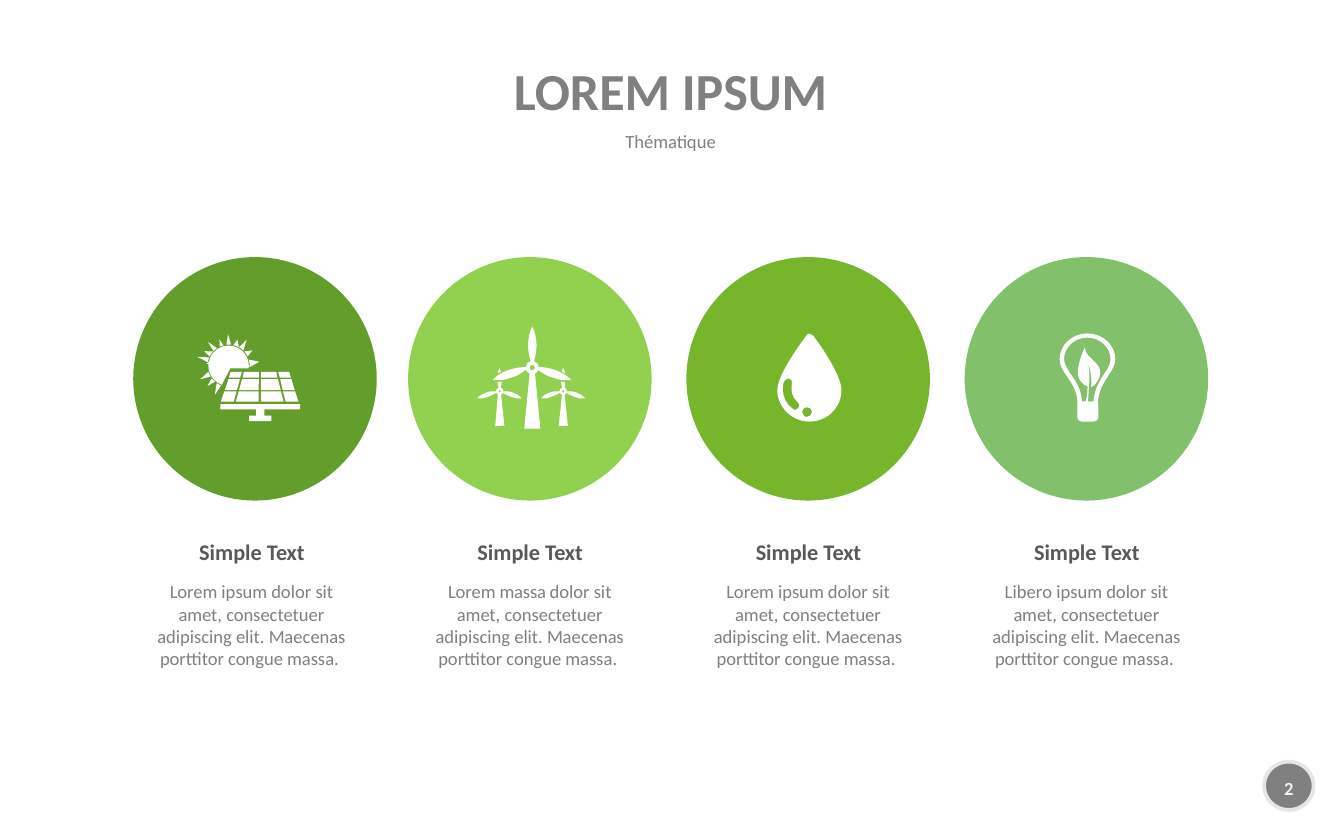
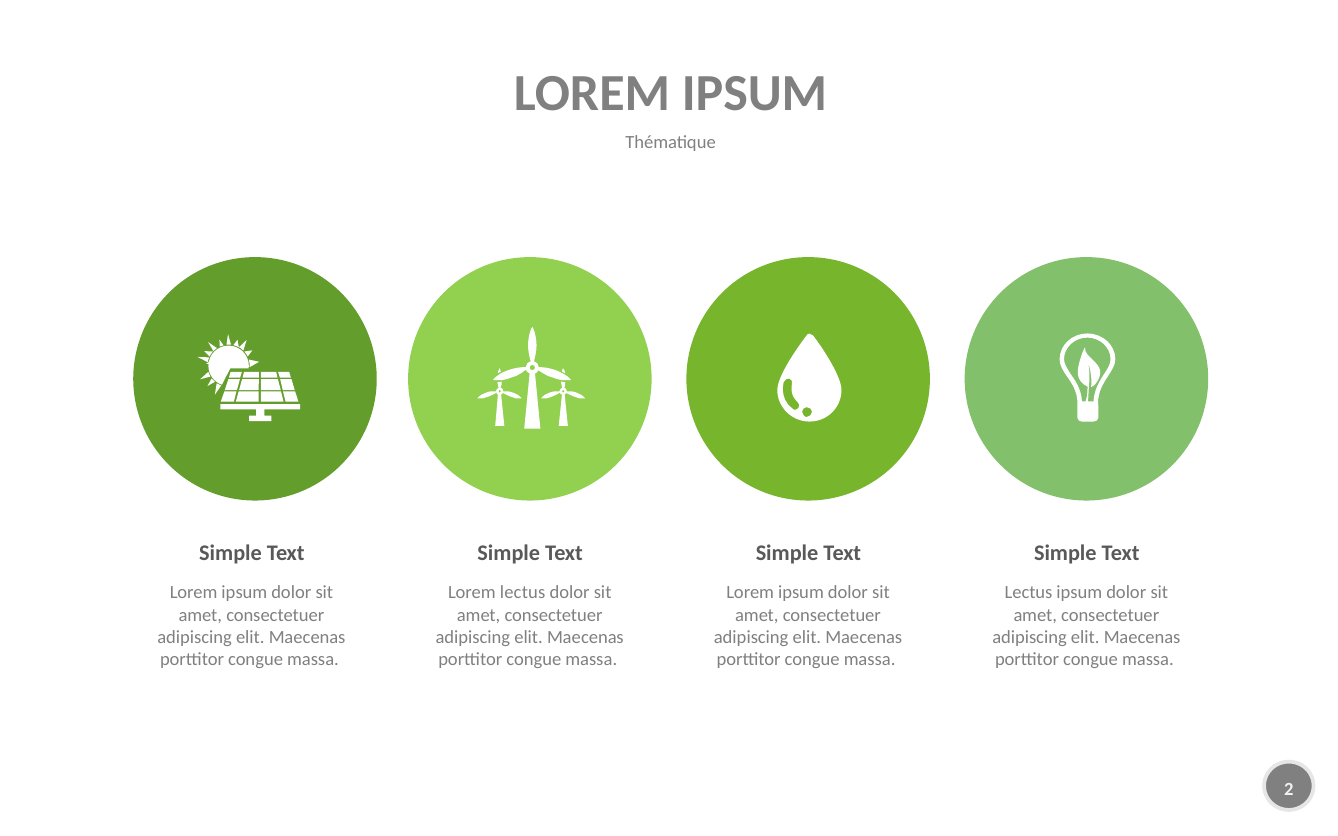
Lorem massa: massa -> lectus (523, 593)
Libero: Libero -> Lectus (1029, 593)
